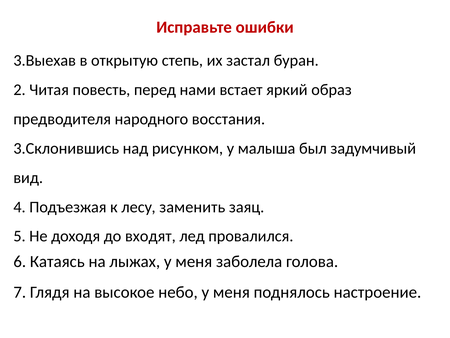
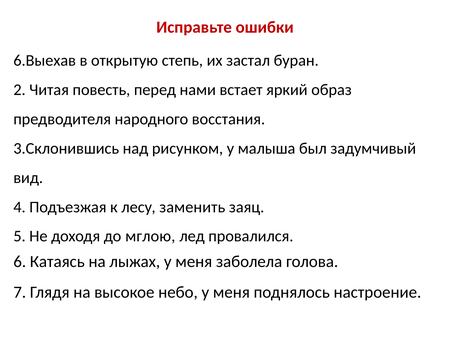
3.Выехав: 3.Выехав -> 6.Выехав (45, 61)
входят: входят -> мглою (150, 236)
